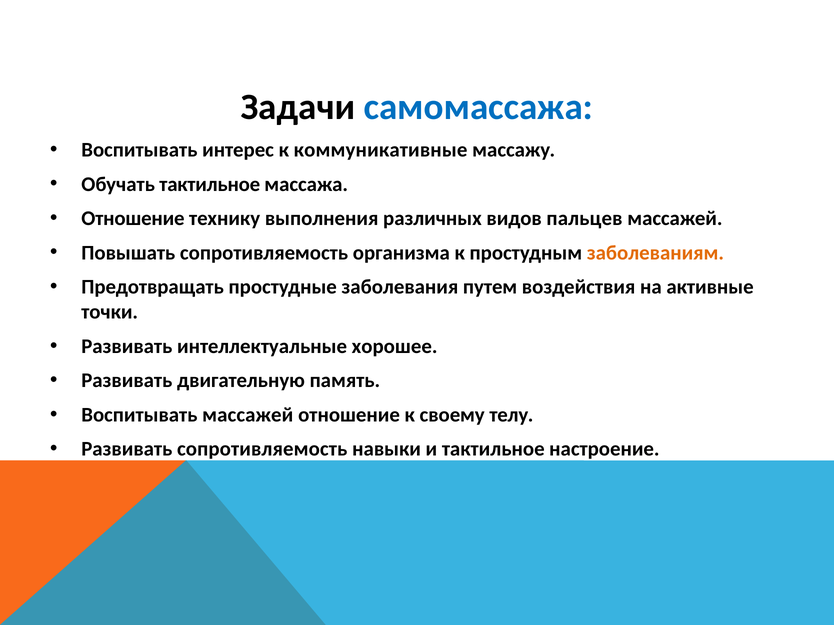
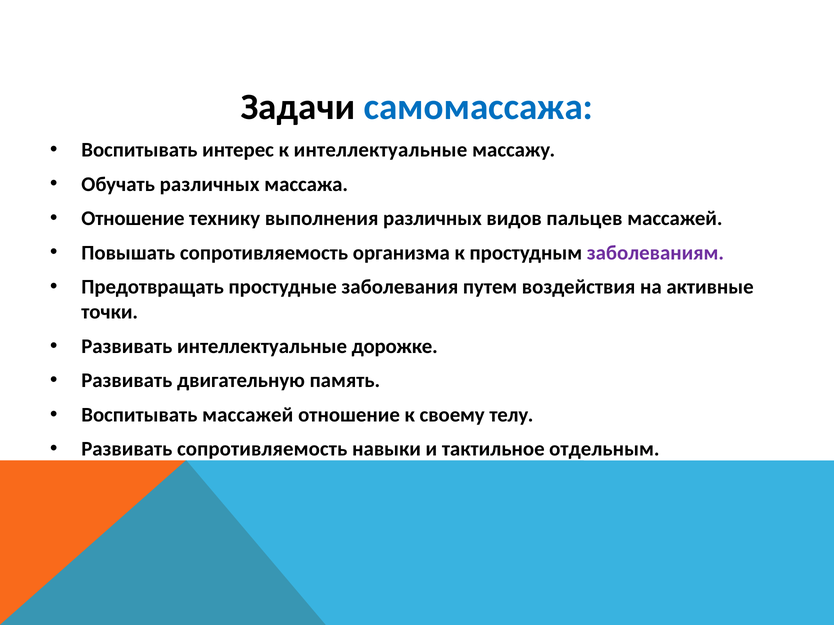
к коммуникативные: коммуникативные -> интеллектуальные (380, 150)
Обучать тактильное: тактильное -> различных (210, 184)
заболеваниям colour: orange -> purple (655, 253)
хорошее: хорошее -> дорожке (395, 347)
настроение: настроение -> отдельным (604, 449)
